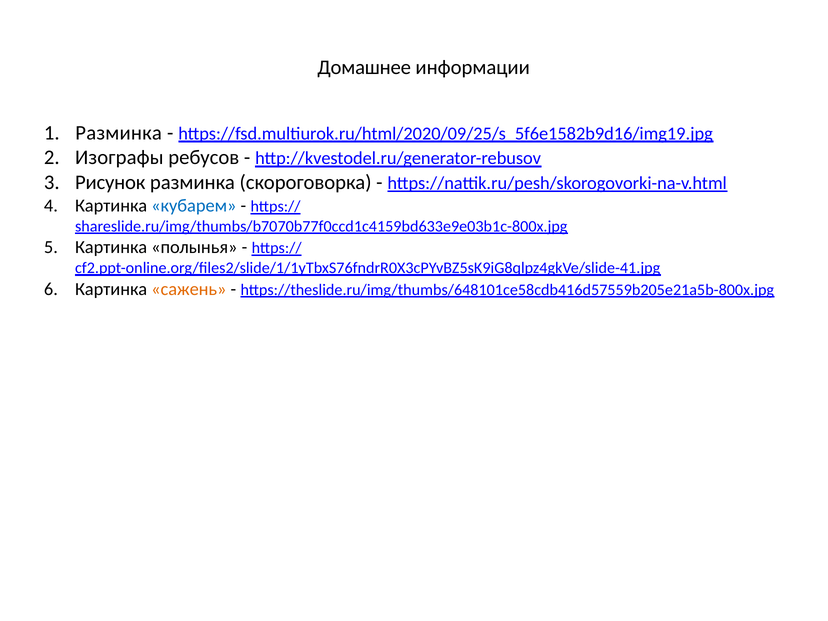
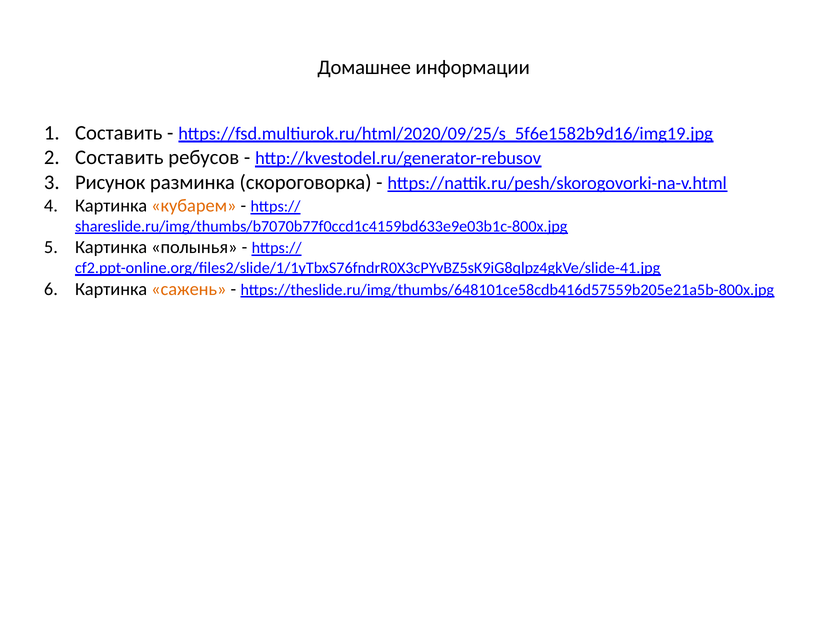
Разминка: Разминка -> Составить (119, 133)
Изографы: Изографы -> Составить (119, 158)
кубарем colour: blue -> orange (194, 206)
